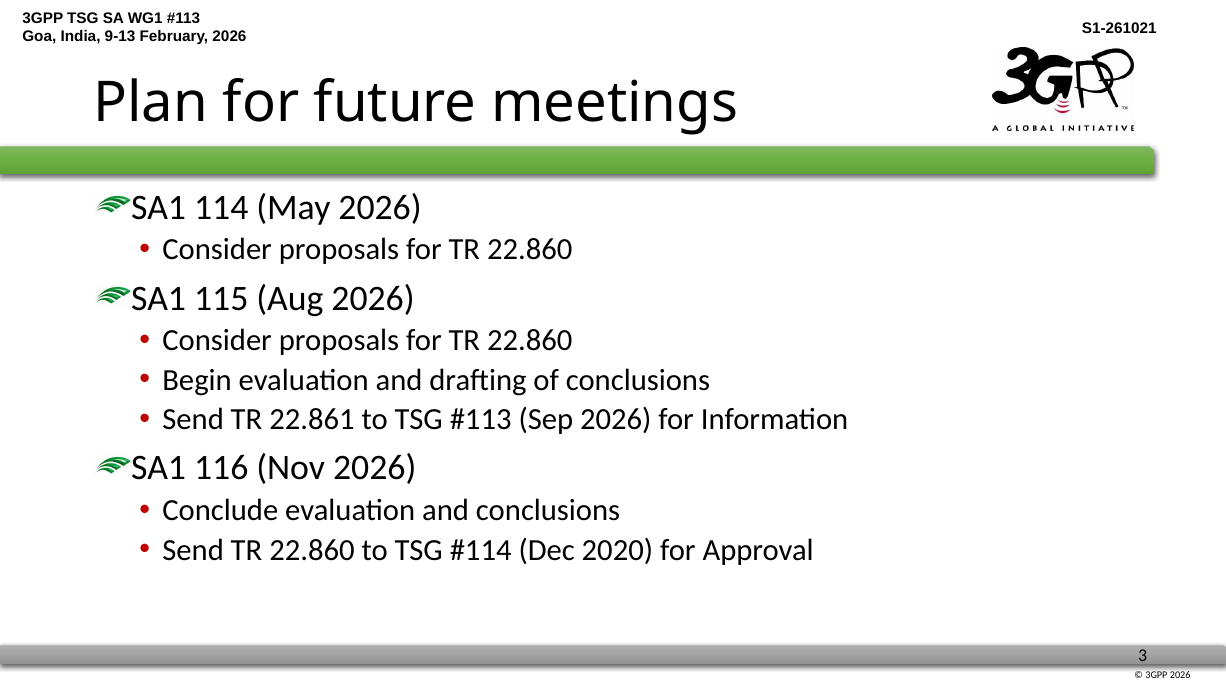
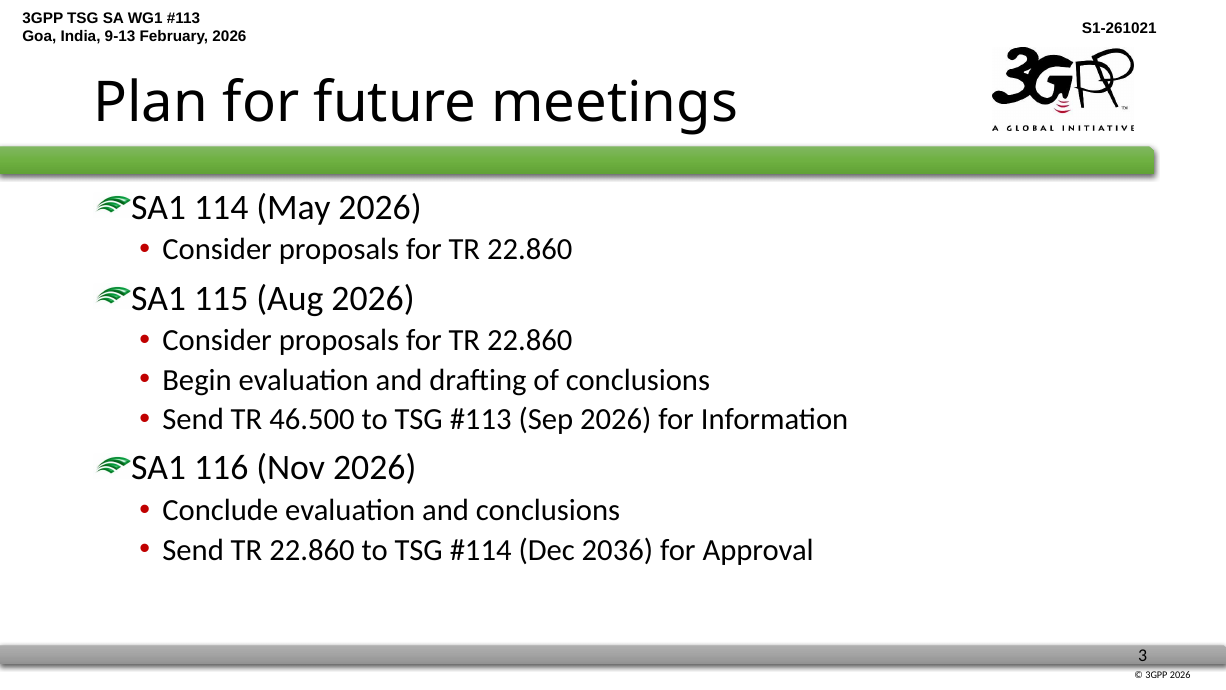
22.861: 22.861 -> 46.500 (312, 419)
2020: 2020 -> 2036 (617, 550)
